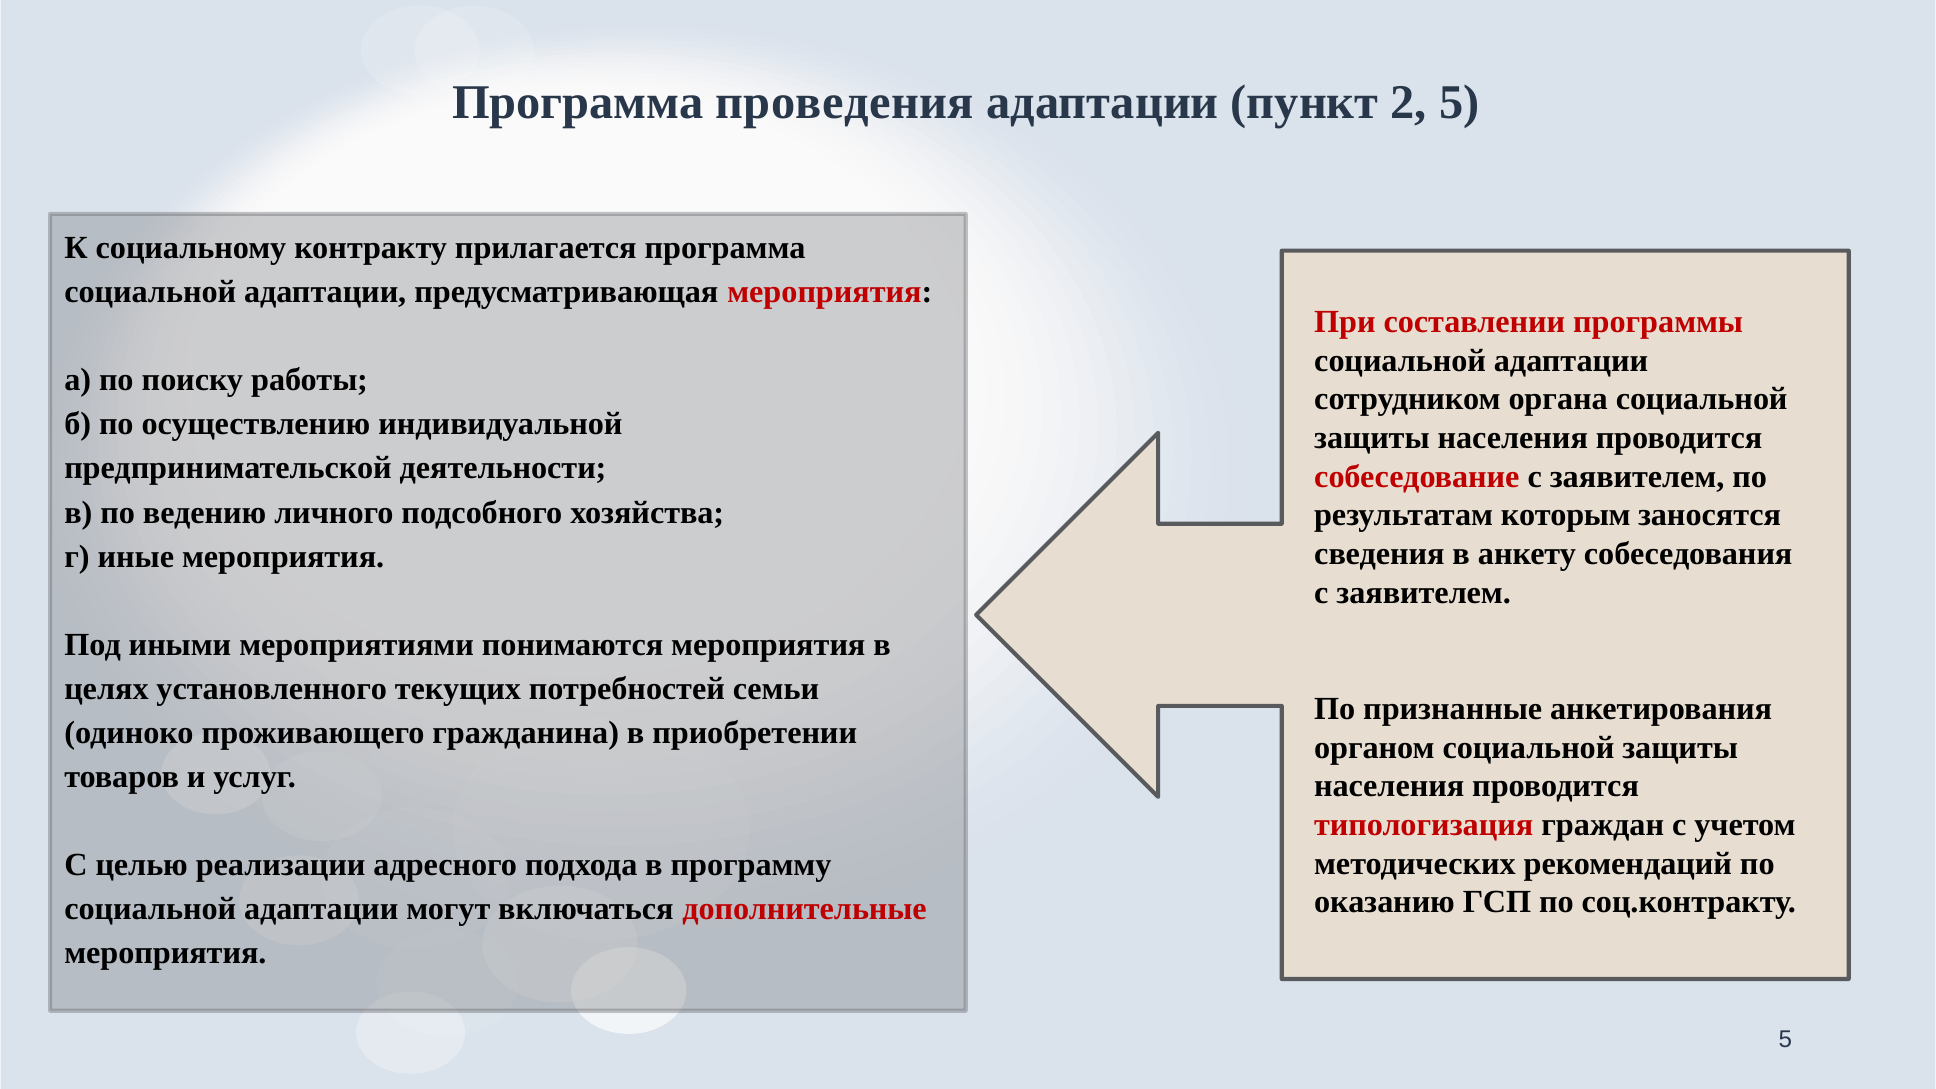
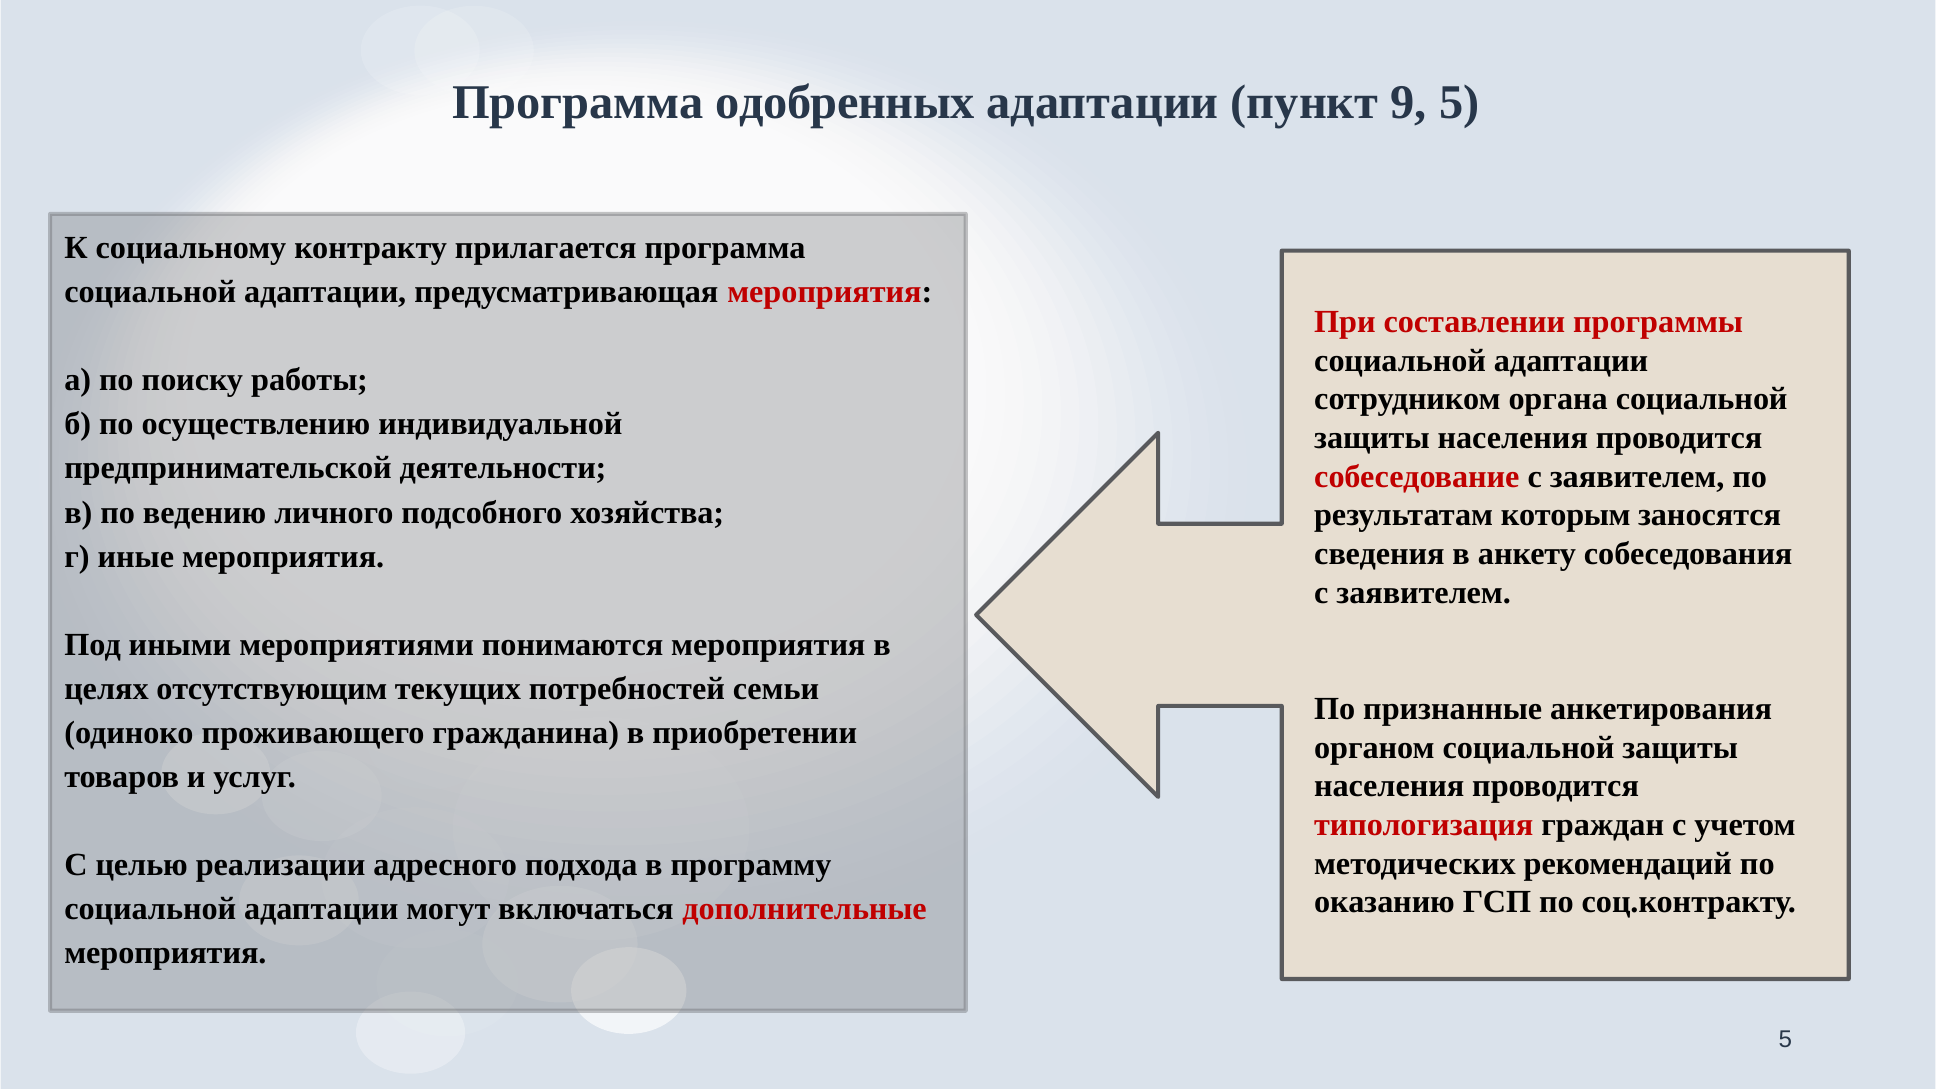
проведения: проведения -> одобренных (845, 102)
2: 2 -> 9 (1409, 102)
установленного: установленного -> отсутствующим (272, 689)
